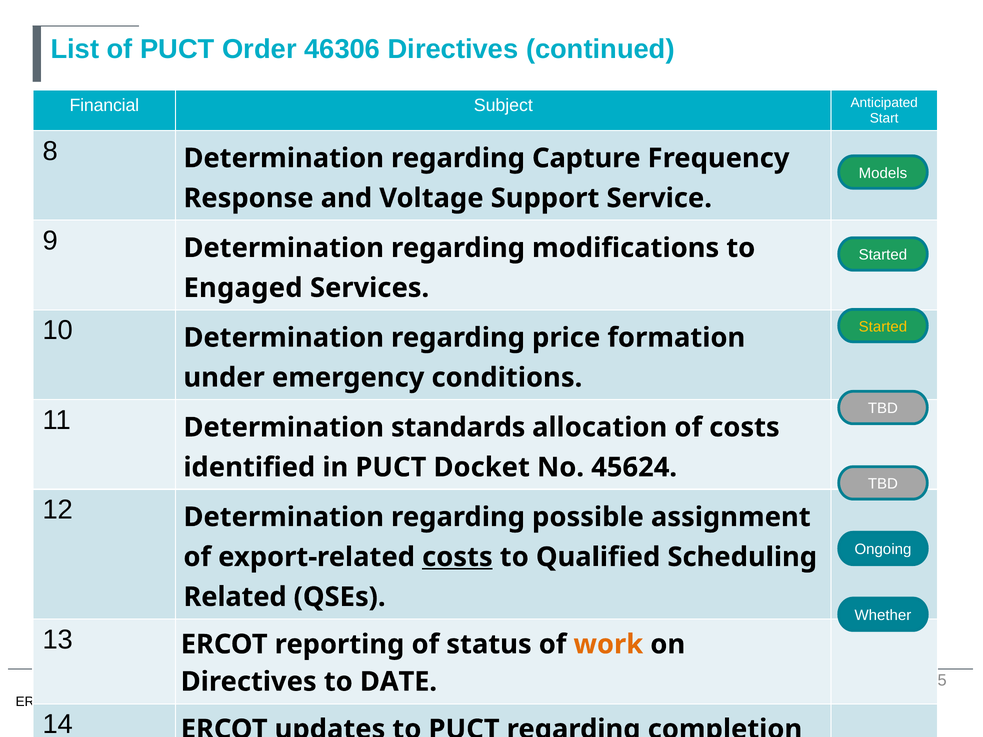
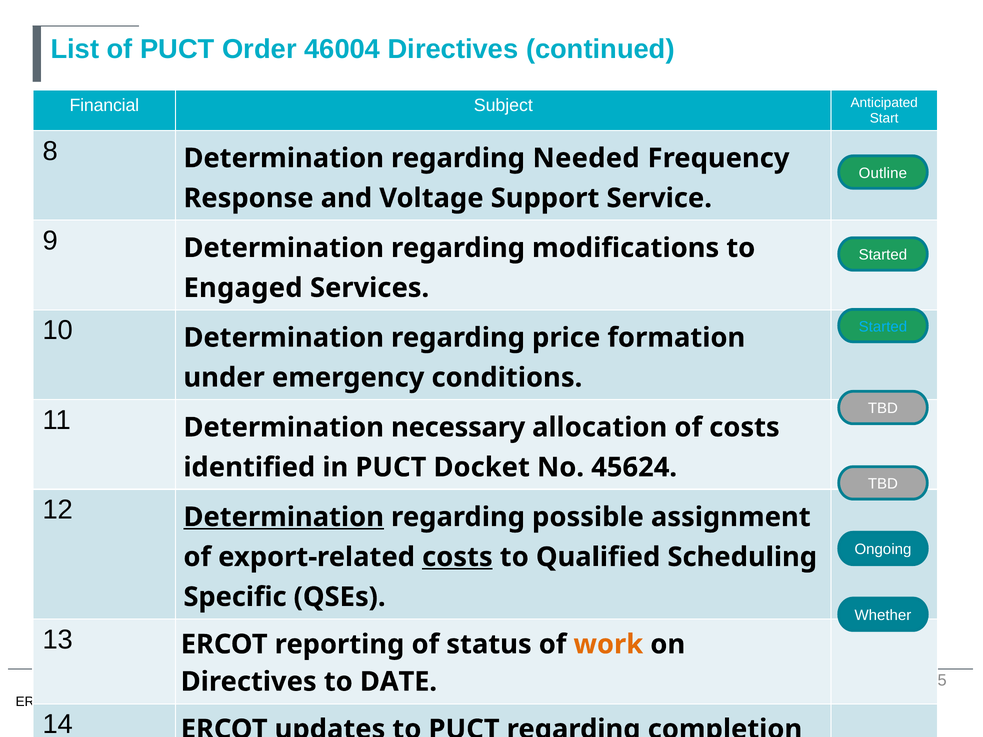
46306: 46306 -> 46004 (342, 49)
Capture: Capture -> Needed (586, 158)
Models: Models -> Outline (883, 173)
Started colour: yellow -> light blue (883, 327)
standards: standards -> necessary (458, 428)
Determination underline: none -> present (284, 517)
Related: Related -> Specific (235, 597)
